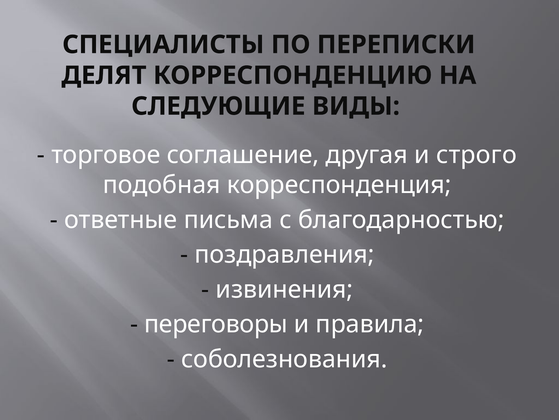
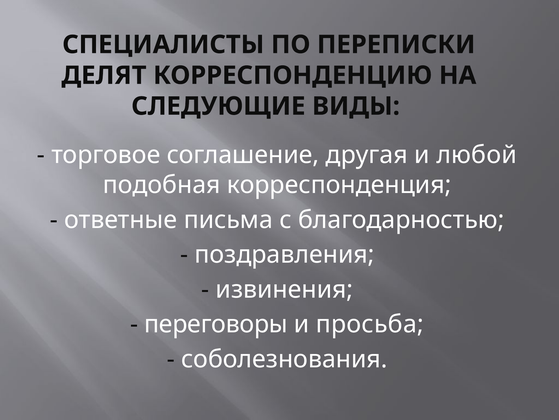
строго: строго -> любой (477, 155)
правила: правила -> просьба (370, 324)
